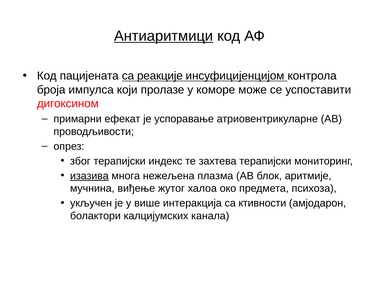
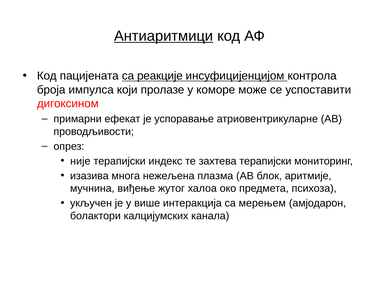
због: због -> није (80, 161)
изазива underline: present -> none (89, 176)
ктивности: ктивности -> мерењем (262, 203)
